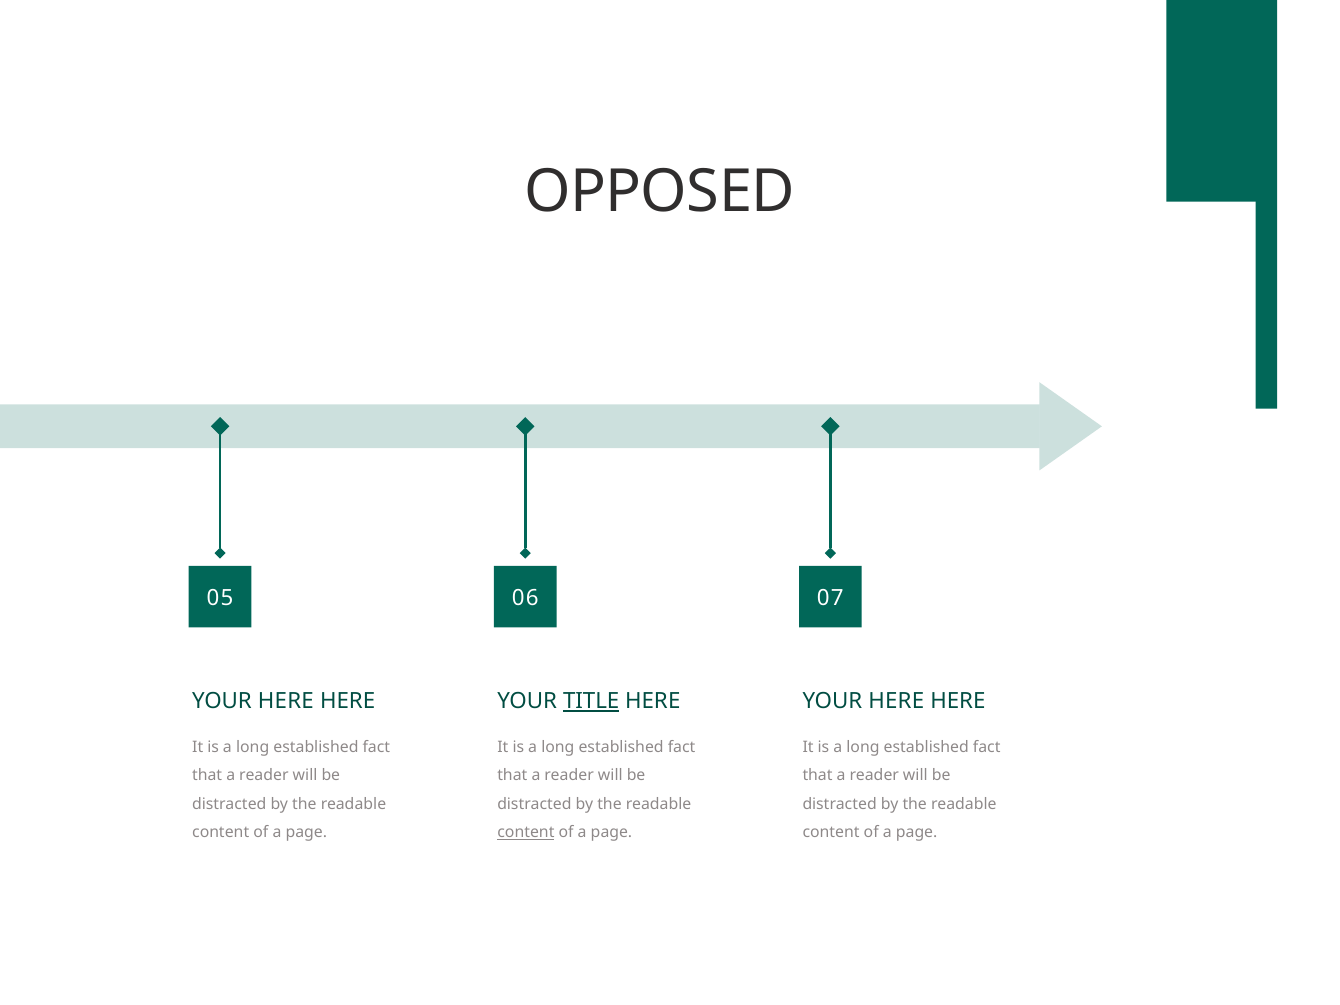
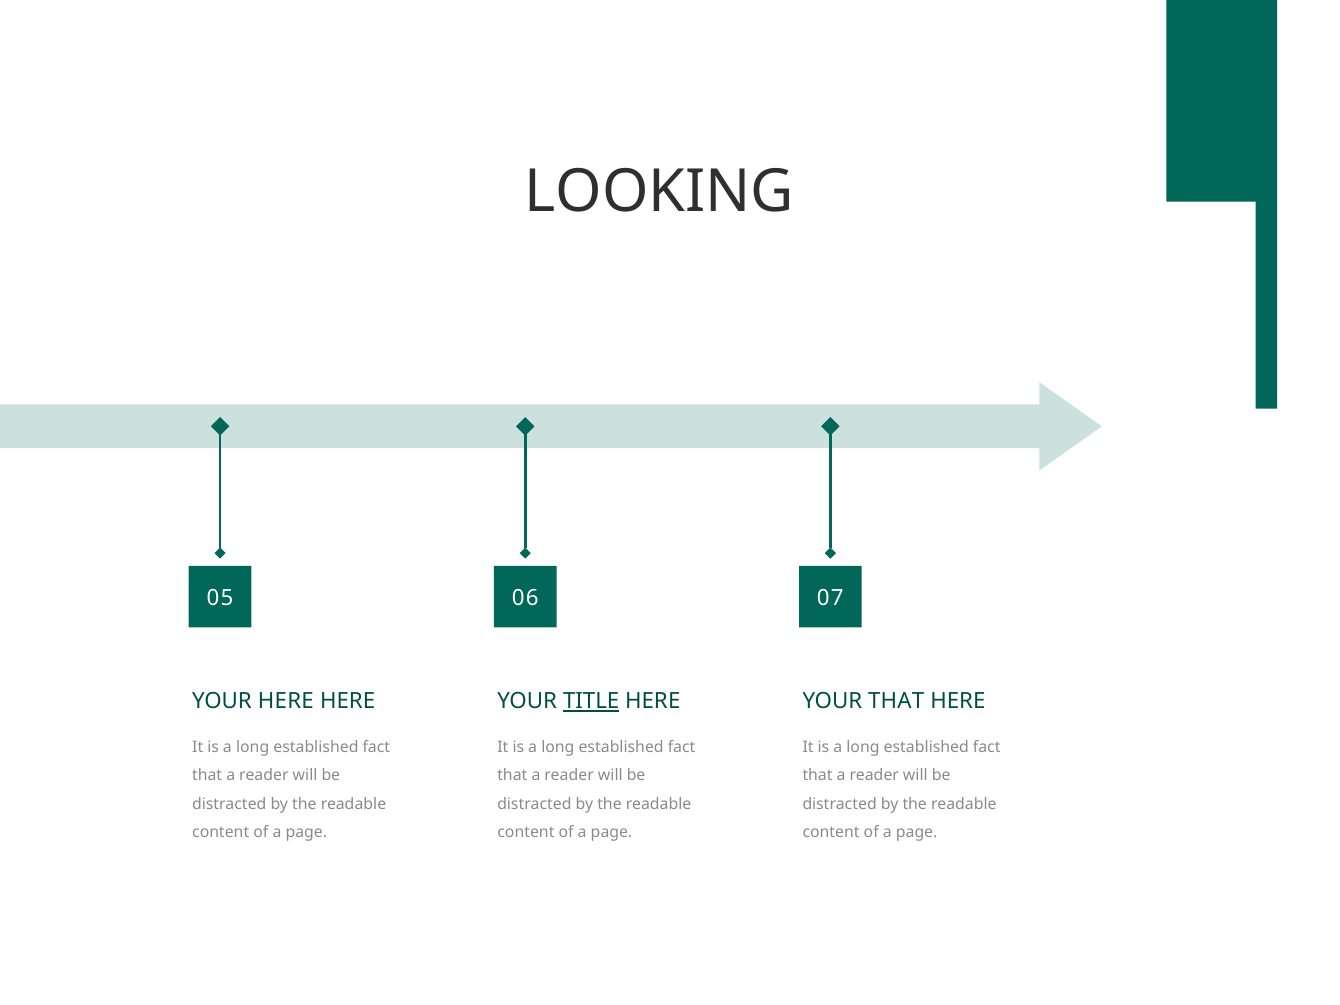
OPPOSED: OPPOSED -> LOOKING (659, 192)
HERE: HERE -> THAT (896, 701)
content underline: present -> none (526, 833)
